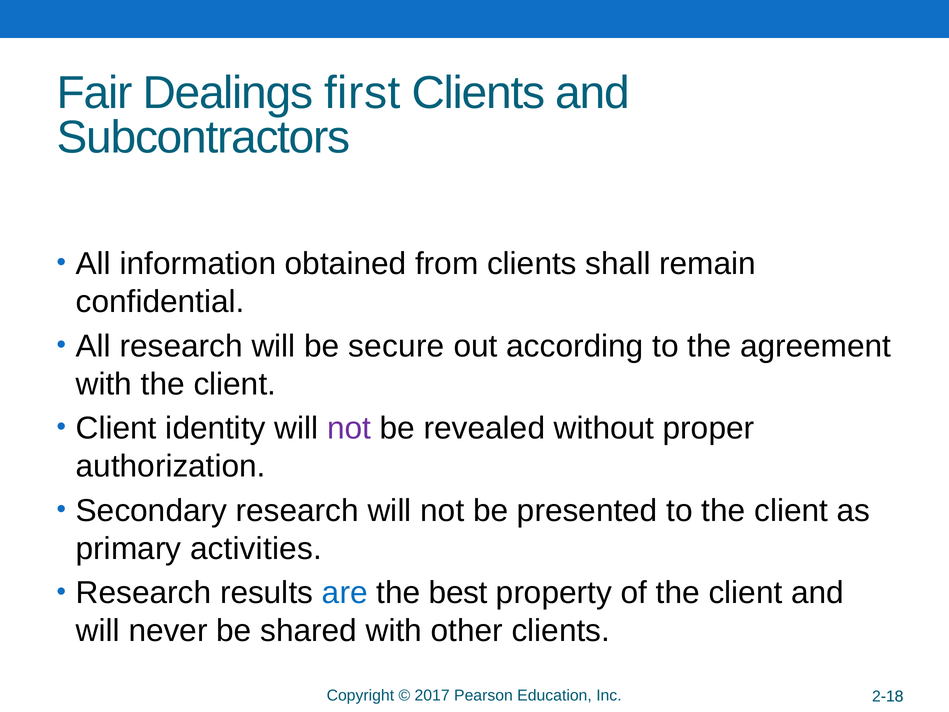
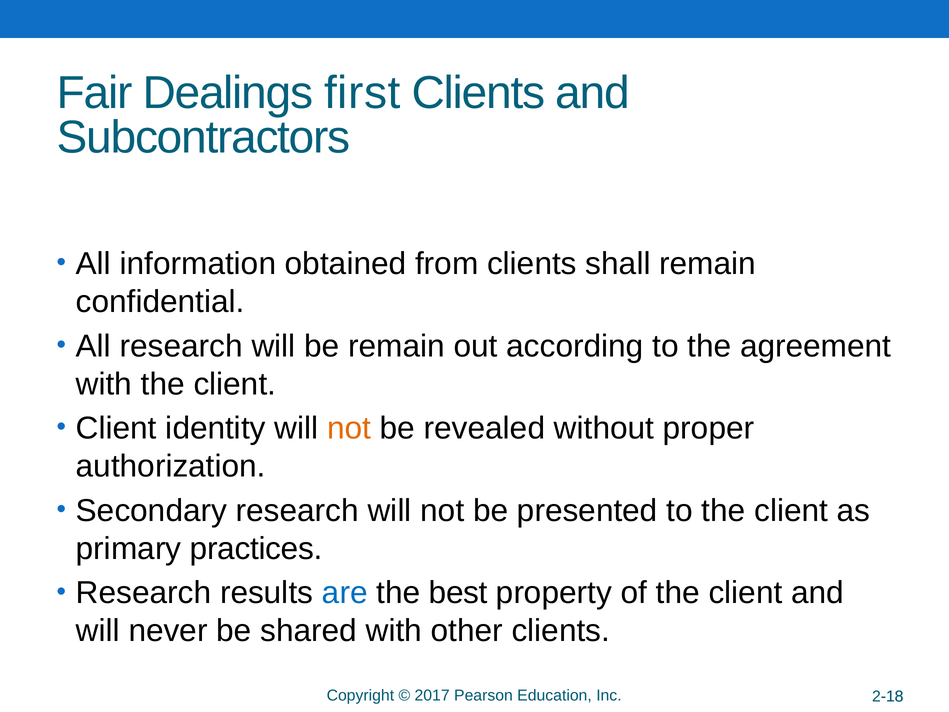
be secure: secure -> remain (396, 346)
not colour: purple -> orange (349, 428)
activities: activities -> practices (256, 548)
